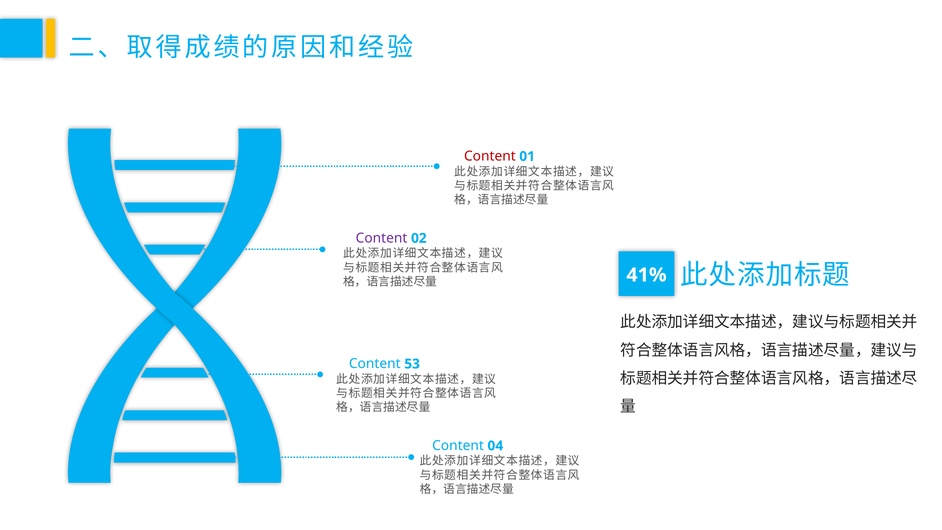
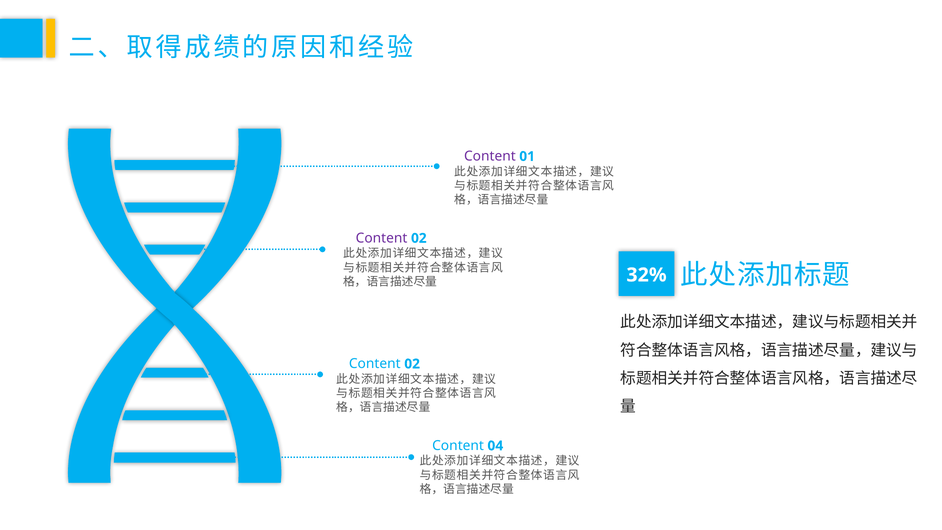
Content colour: red -> purple (490, 156)
41%: 41% -> 32% (647, 275)
53: 53 -> 02 (412, 364)
